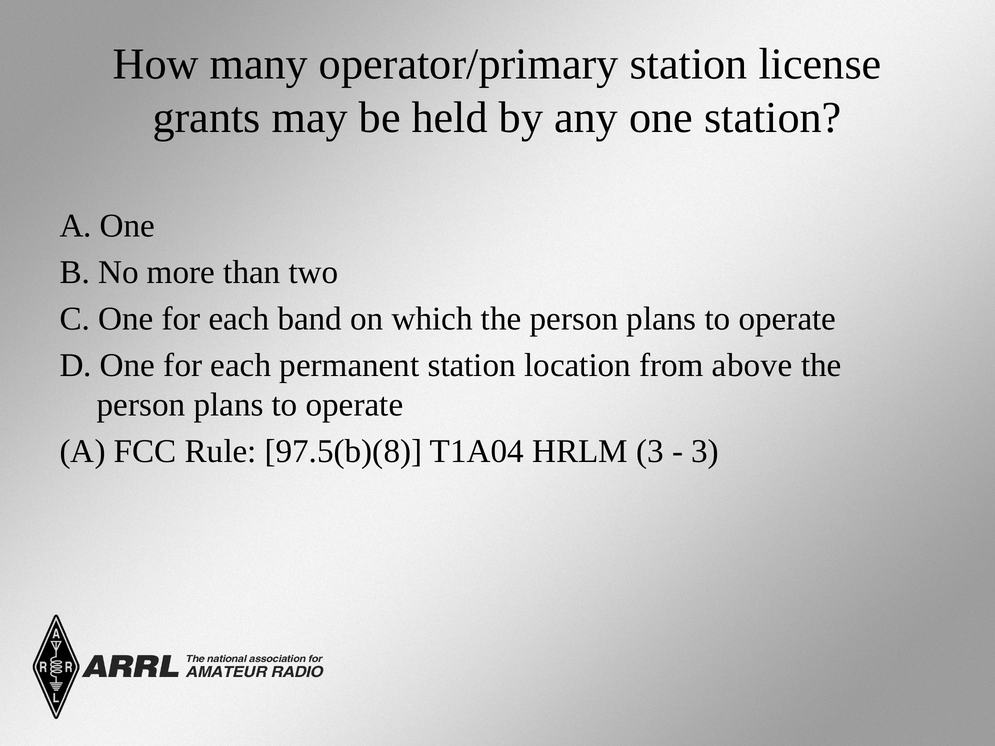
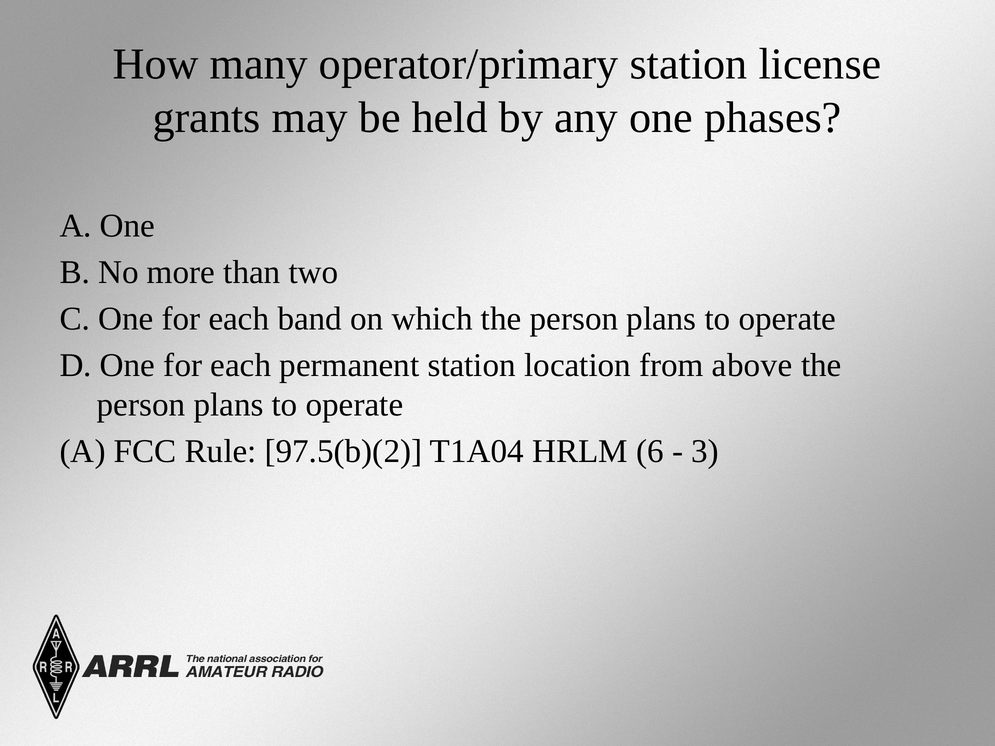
one station: station -> phases (773, 117)
97.5(b)(8: 97.5(b)(8 -> 97.5(b)(2 (343, 452)
HRLM 3: 3 -> 6 (650, 452)
